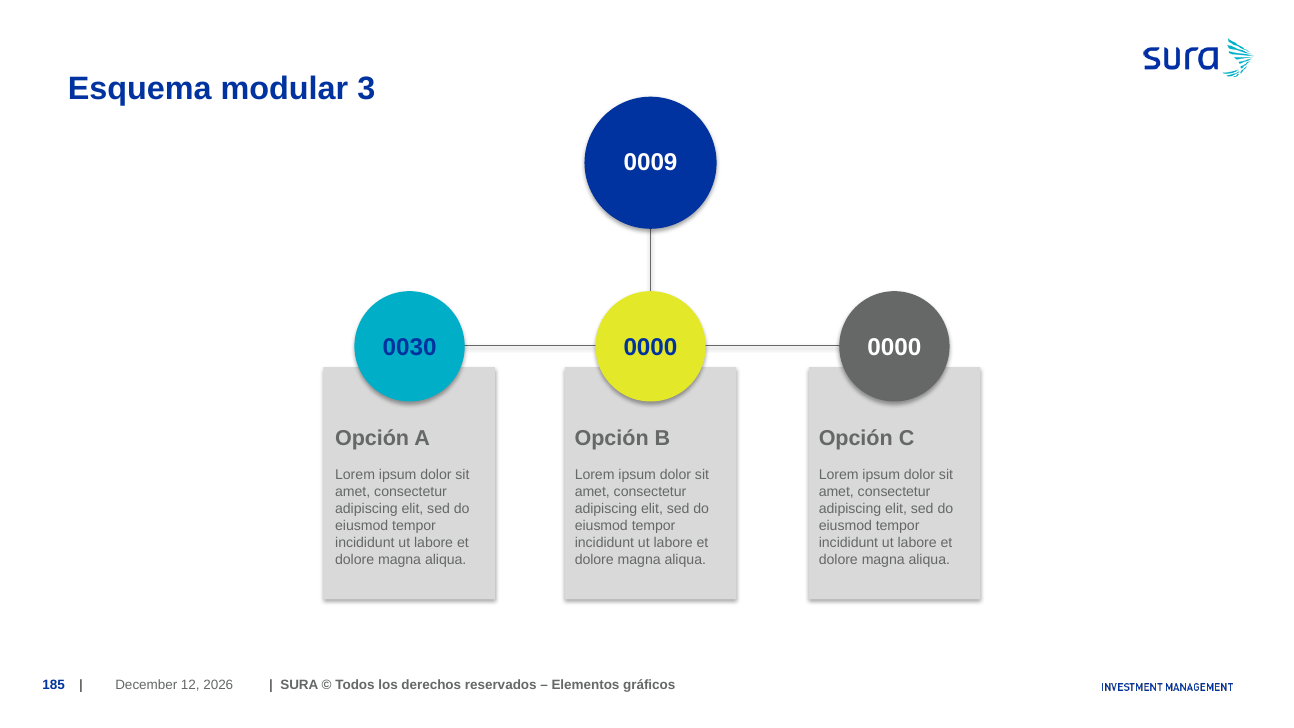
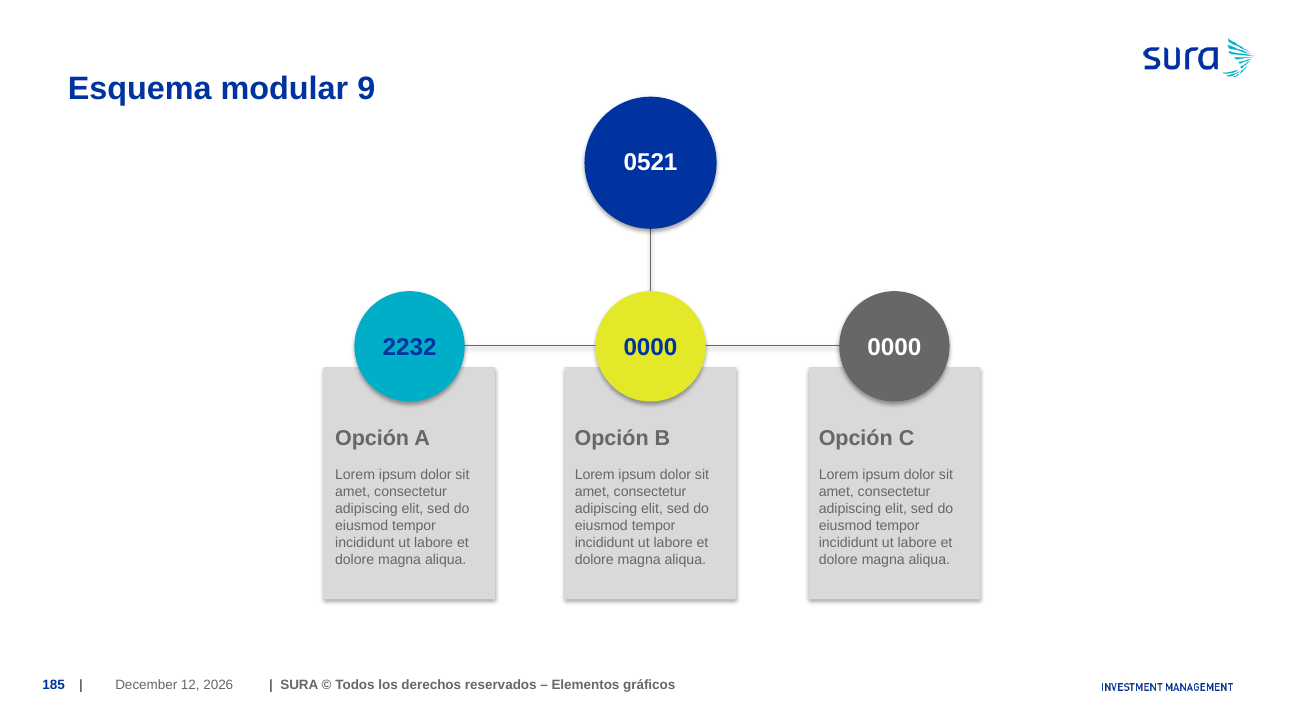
3: 3 -> 9 (366, 89)
0009: 0009 -> 0521 (651, 162)
0030: 0030 -> 2232 (410, 347)
